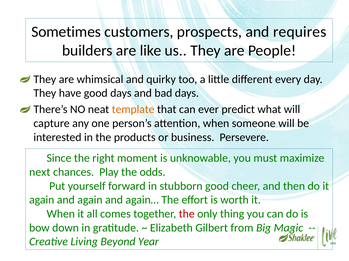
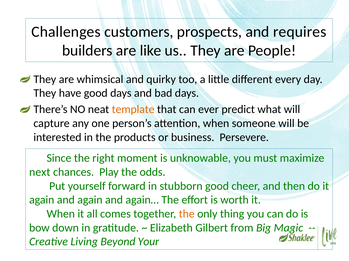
Sometimes: Sometimes -> Challenges (66, 32)
the colour: red -> orange (187, 214)
Year: Year -> Your (148, 242)
